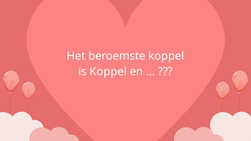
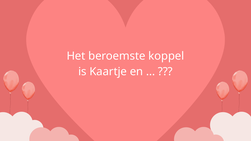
is Koppel: Koppel -> Kaartje (108, 72)
